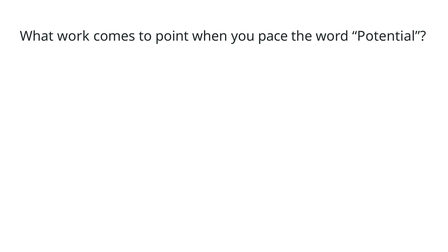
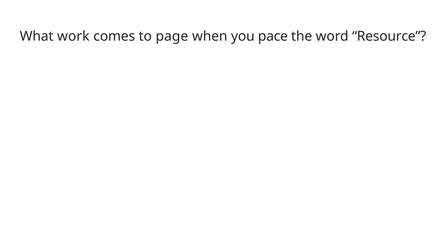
point: point -> page (172, 36)
Potential: Potential -> Resource (389, 36)
